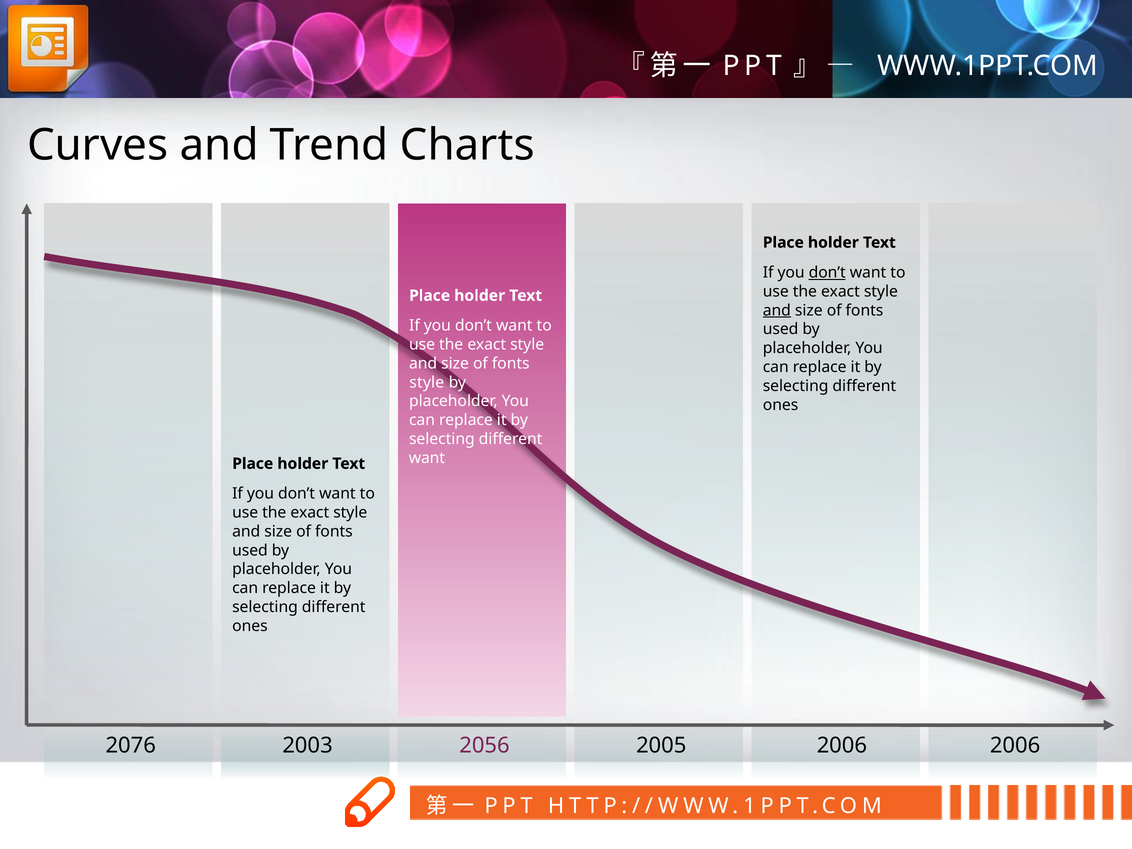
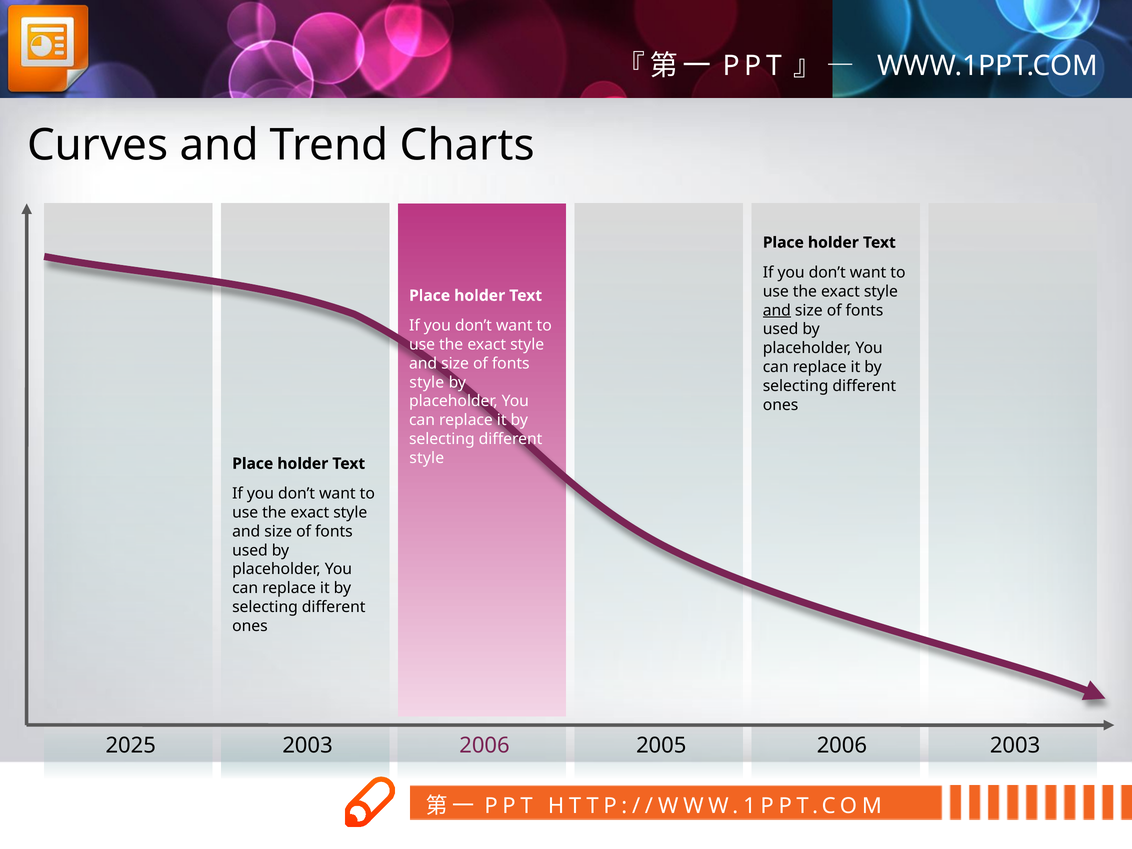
don’t underline: present -> none (827, 273)
want: want -> style (427, 458)
2076: 2076 -> 2025 (131, 746)
2003 2056: 2056 -> 2006 (484, 746)
2006 2006: 2006 -> 2003 (1015, 746)
